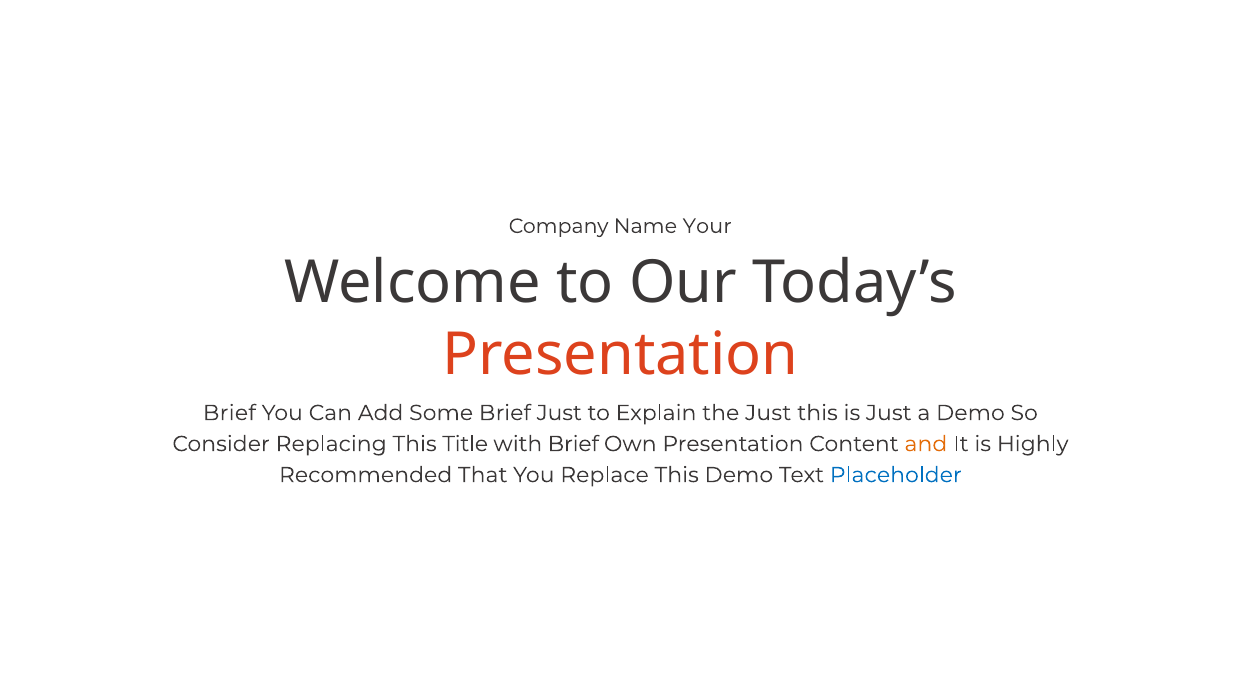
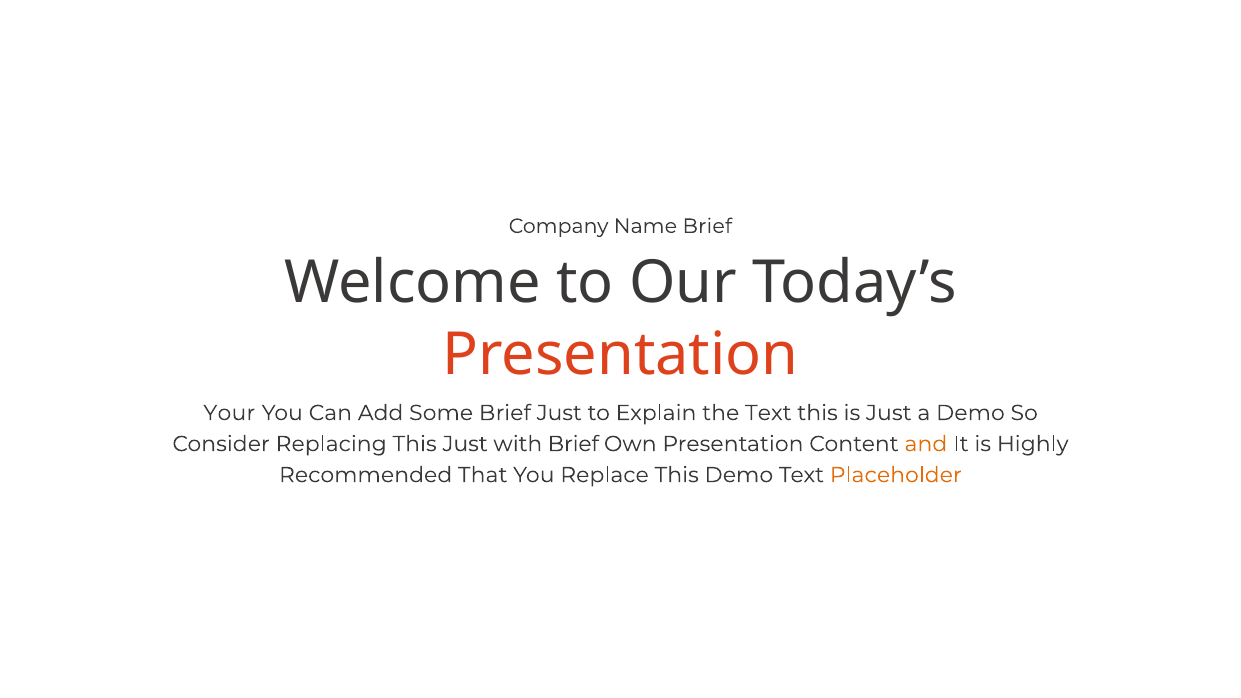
Name Your: Your -> Brief (707, 226)
Brief: Brief -> Your (229, 413)
the Just: Just -> Text (768, 413)
This Title: Title -> Just (465, 444)
Placeholder colour: blue -> orange (896, 475)
